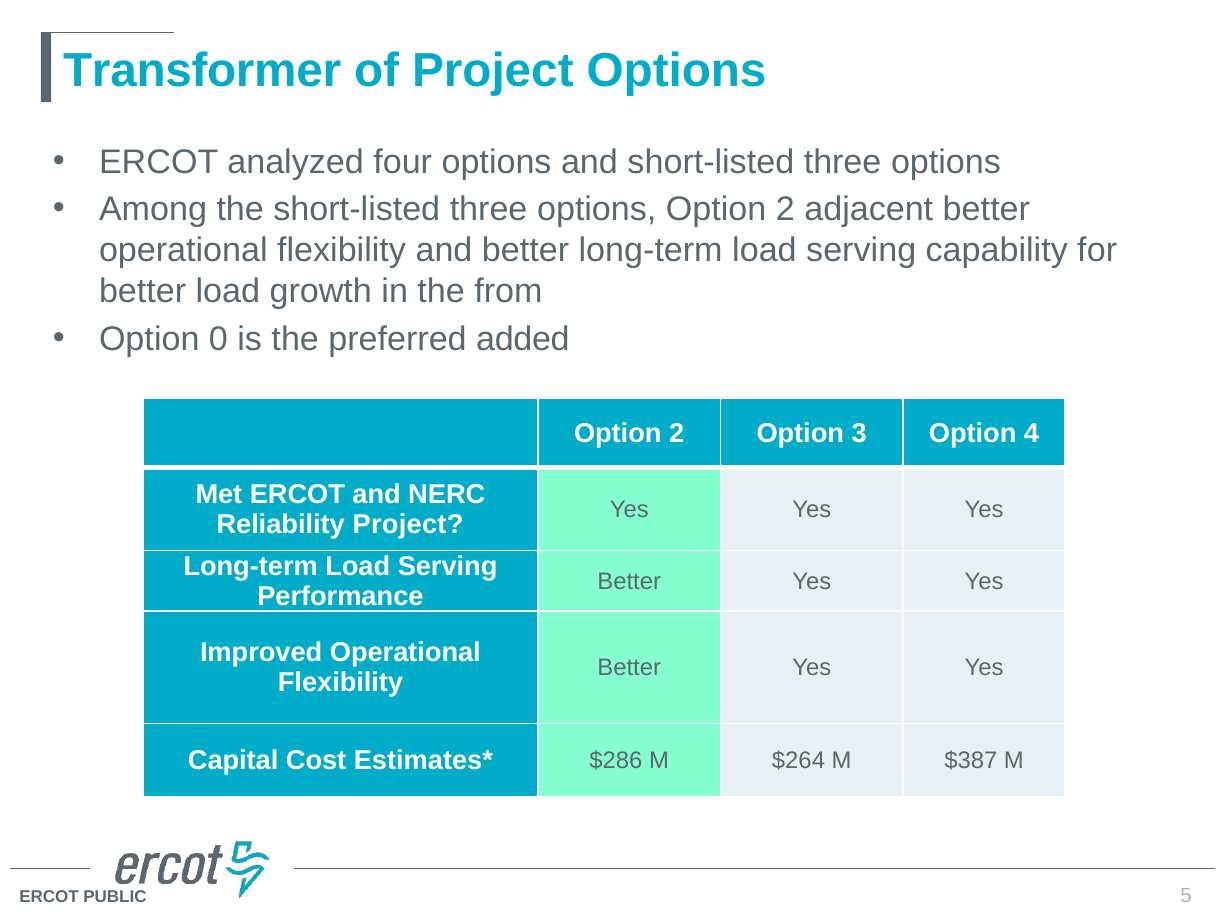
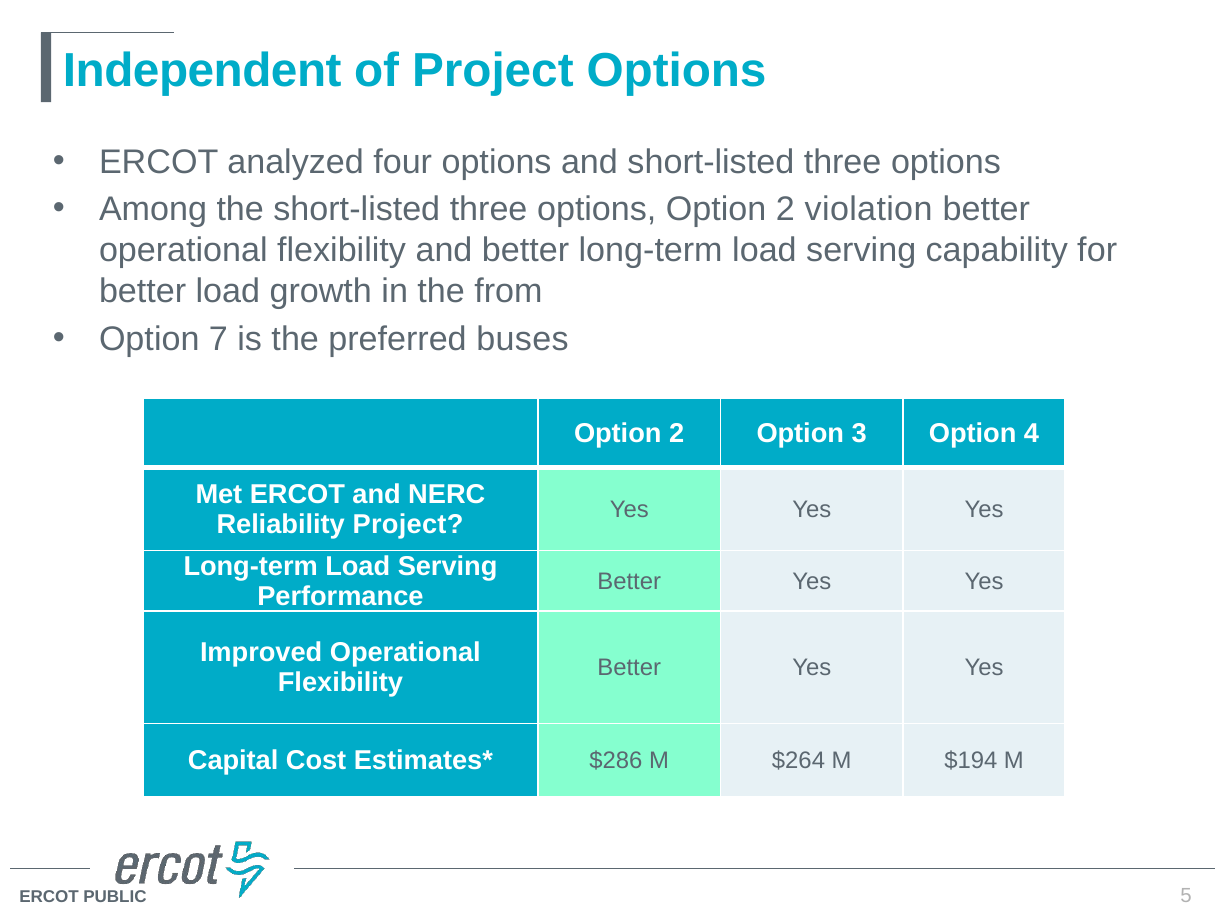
Transformer: Transformer -> Independent (202, 71)
adjacent: adjacent -> violation (869, 210)
0: 0 -> 7 (218, 339)
added: added -> buses (523, 339)
$387: $387 -> $194 (971, 761)
